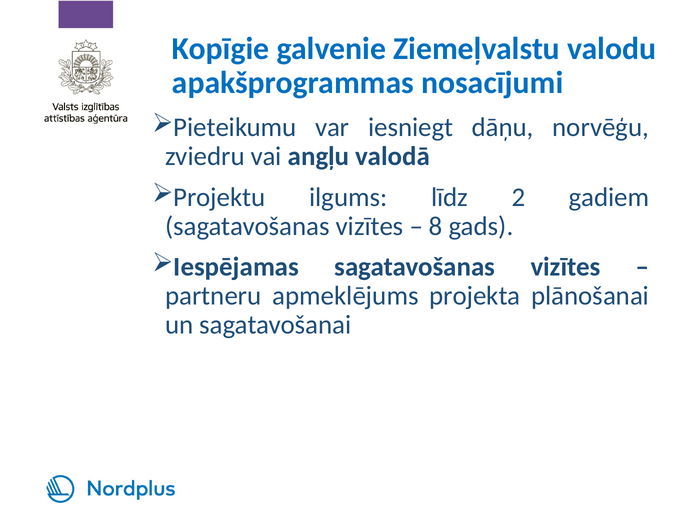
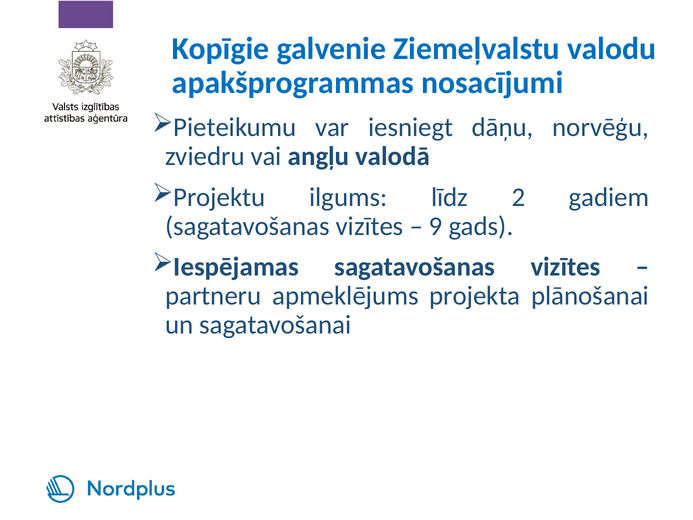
8: 8 -> 9 (436, 226)
